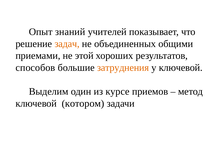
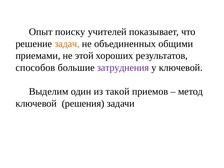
знаний: знаний -> поиску (70, 32)
затруднения colour: orange -> purple (123, 68)
курсе: курсе -> такой (118, 92)
котором: котором -> решения (83, 103)
